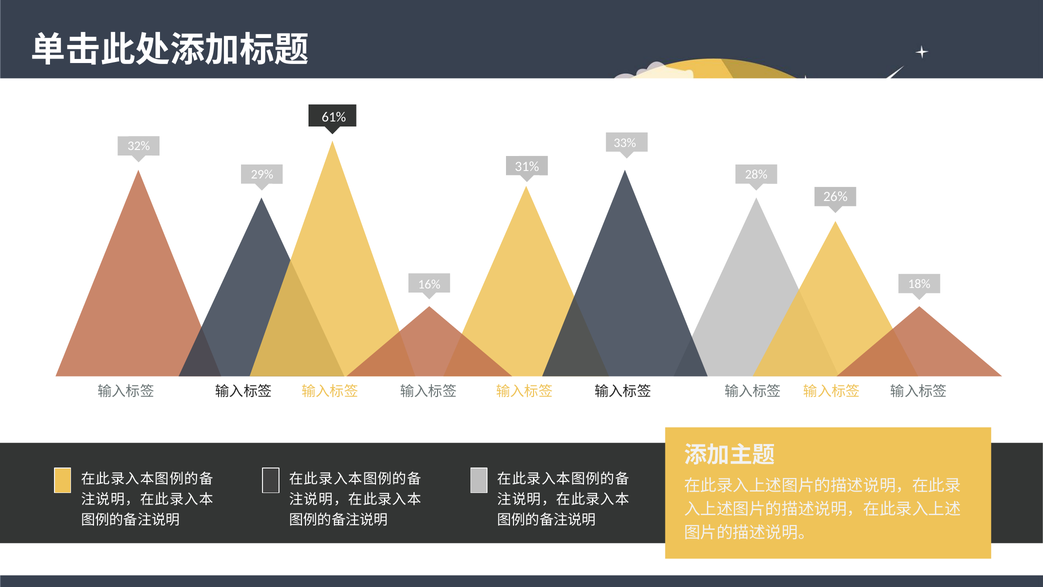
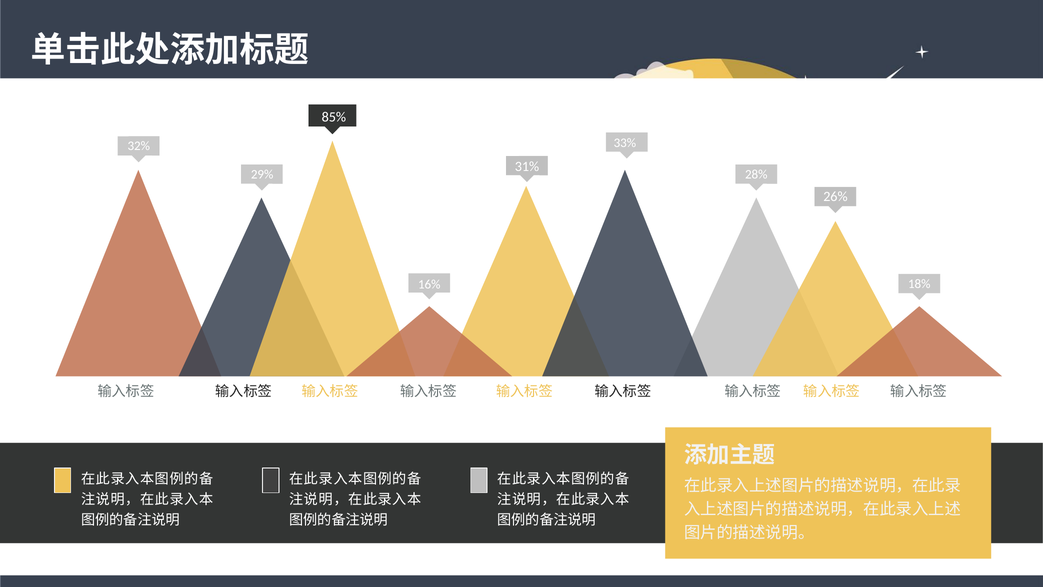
61%: 61% -> 85% (334, 117)
